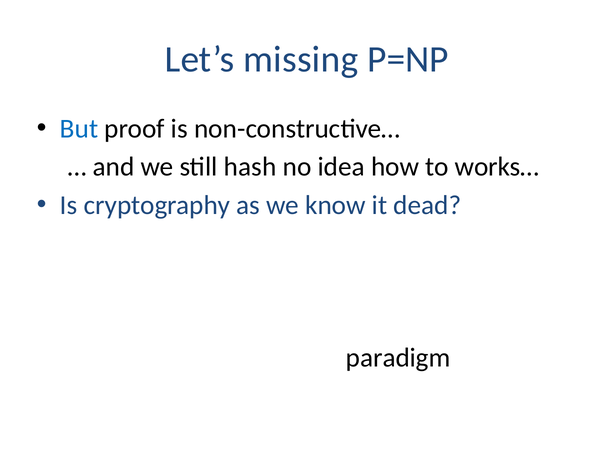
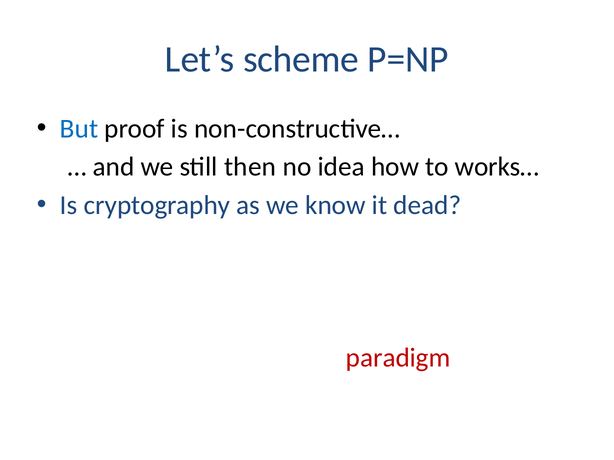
missing: missing -> scheme (301, 59)
hash: hash -> then (250, 167)
paradigm colour: black -> red (398, 358)
